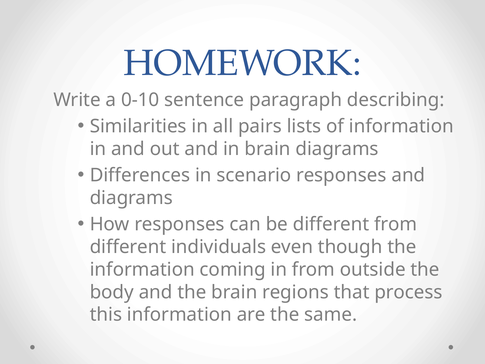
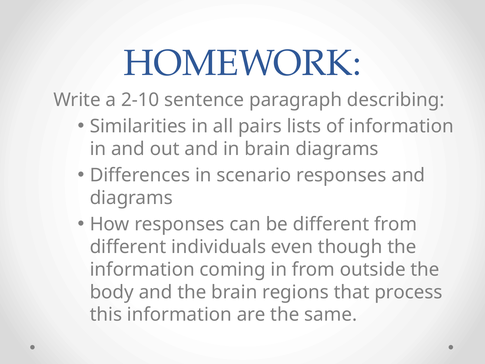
0-10: 0-10 -> 2-10 (140, 100)
